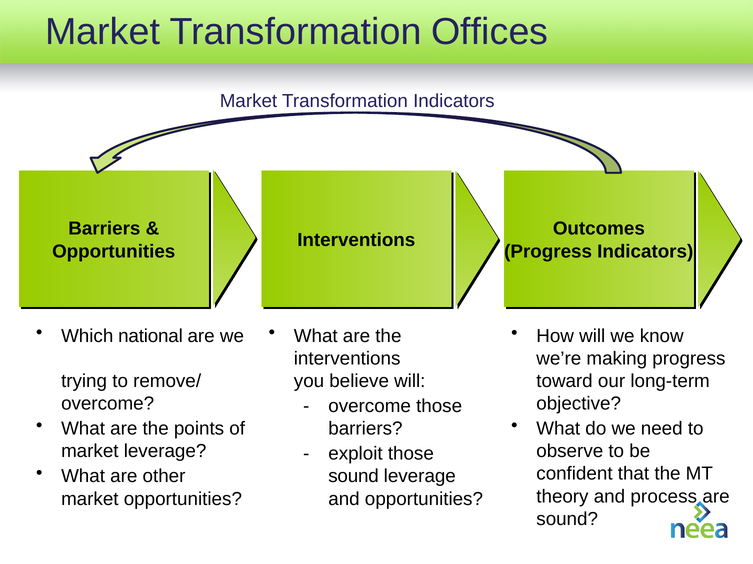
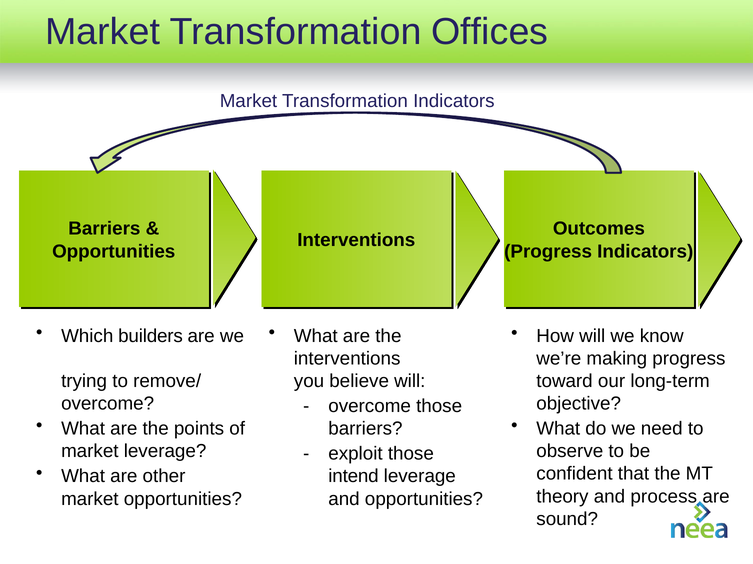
national: national -> builders (151, 336)
sound: sound -> intend (354, 477)
